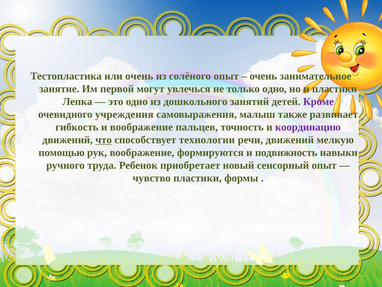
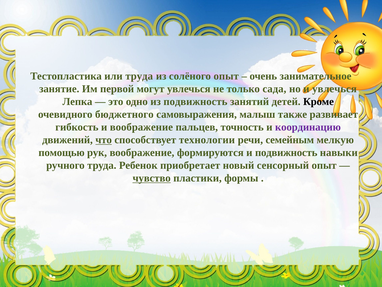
или очень: очень -> труда (139, 76)
только одно: одно -> сада (274, 89)
и пластики: пластики -> увлечься (334, 89)
из дошкольного: дошкольного -> подвижность (195, 101)
Кроме colour: purple -> black (318, 101)
учреждения: учреждения -> бюджетного (124, 114)
речи движений: движений -> семейным (290, 140)
чувство underline: none -> present (152, 178)
